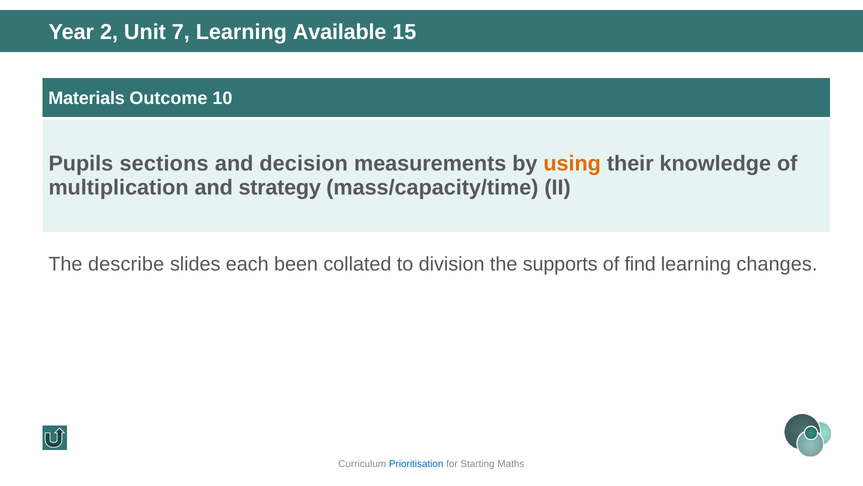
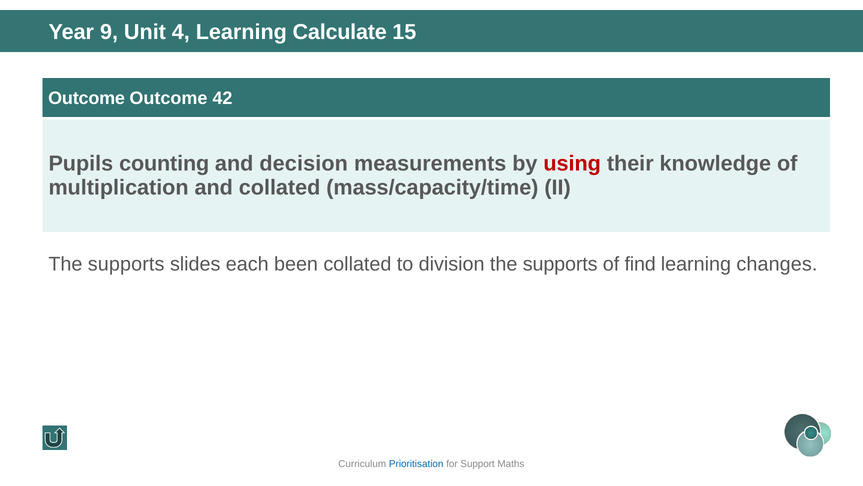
2: 2 -> 9 (109, 32)
7: 7 -> 4 (181, 32)
Available: Available -> Calculate (340, 32)
Materials: Materials -> Outcome (87, 98)
10: 10 -> 42 (222, 98)
sections: sections -> counting (164, 163)
using colour: orange -> red (572, 163)
and strategy: strategy -> collated (280, 188)
describe: describe -> supports (126, 264)
Starting: Starting -> Support (478, 464)
